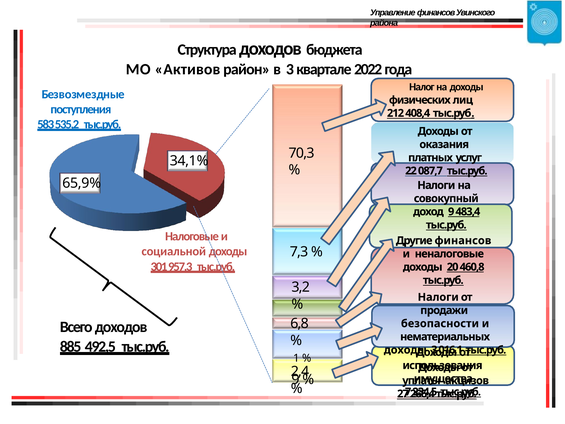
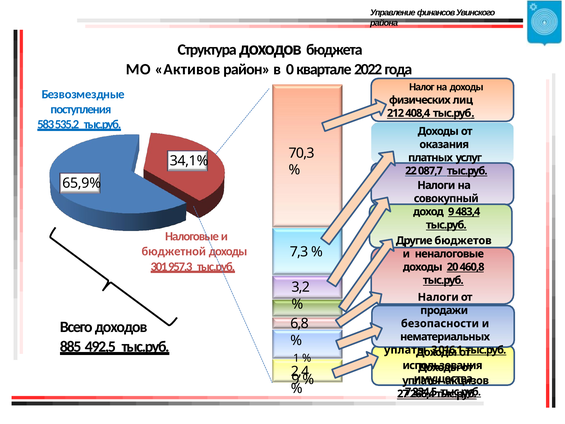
в 3: 3 -> 0 (290, 69)
Другие финансов: финансов -> бюджетов (463, 240)
социальной: социальной -> бюджетной (174, 251)
доходы: доходы -> уплаты (405, 350)
